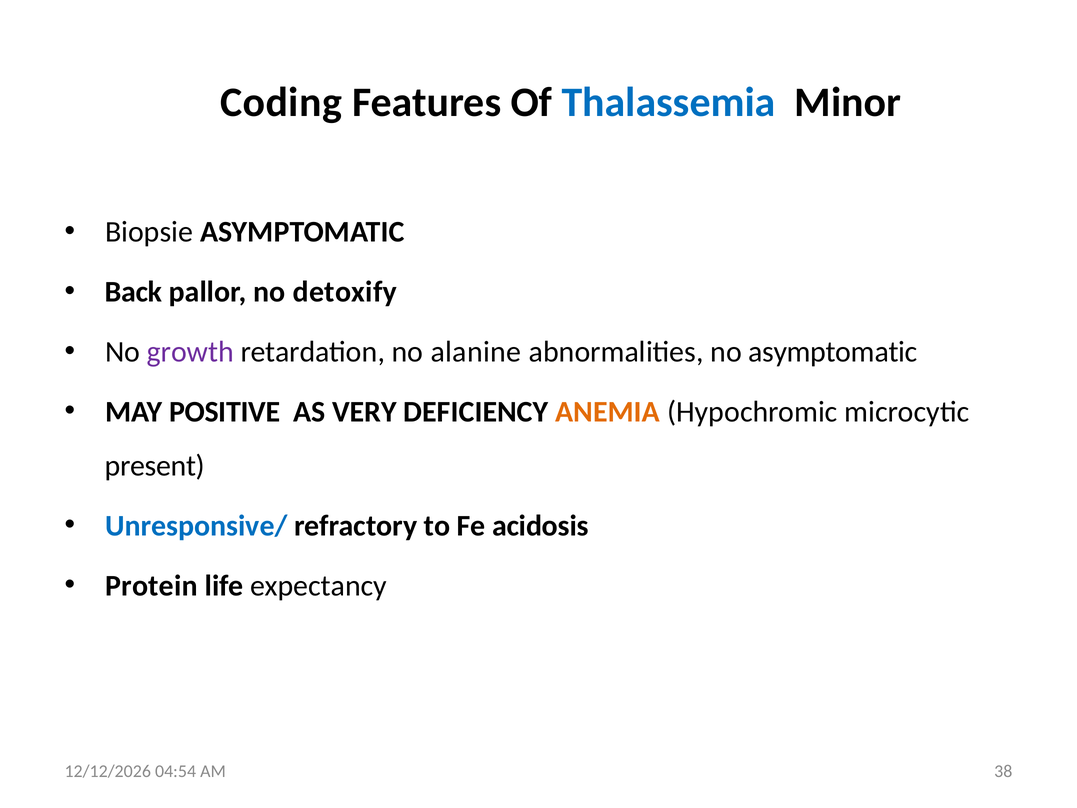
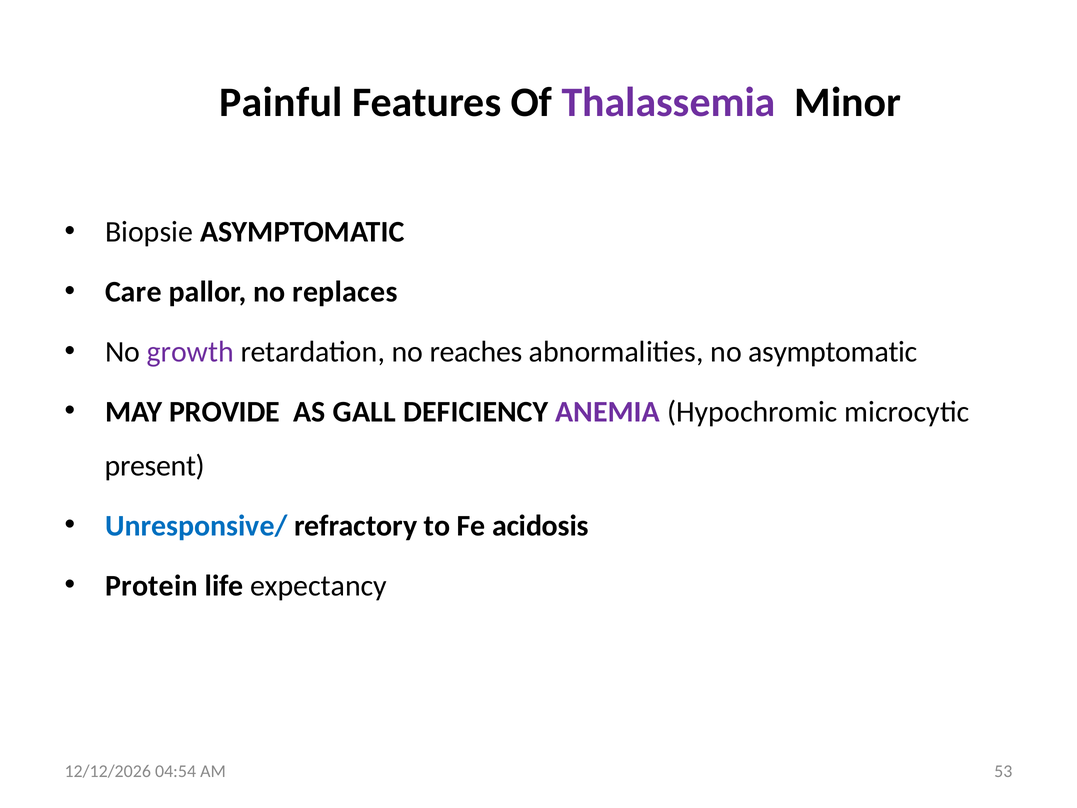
Coding: Coding -> Painful (281, 103)
Thalassemia colour: blue -> purple (669, 103)
Back: Back -> Care (133, 292)
detoxify: detoxify -> replaces (345, 292)
alanine: alanine -> reaches (476, 352)
POSITIVE: POSITIVE -> PROVIDE (225, 412)
VERY: VERY -> GALL (364, 412)
ANEMIA colour: orange -> purple (608, 412)
38: 38 -> 53 (1003, 771)
